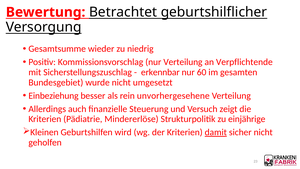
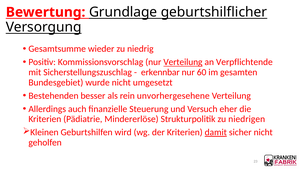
Betrachtet: Betrachtet -> Grundlage (123, 12)
Verteilung underline: none -> present (183, 62)
Einbeziehung: Einbeziehung -> Bestehenden (53, 96)
zeigt: zeigt -> eher (228, 109)
einjährige: einjährige -> niedrigen (247, 119)
